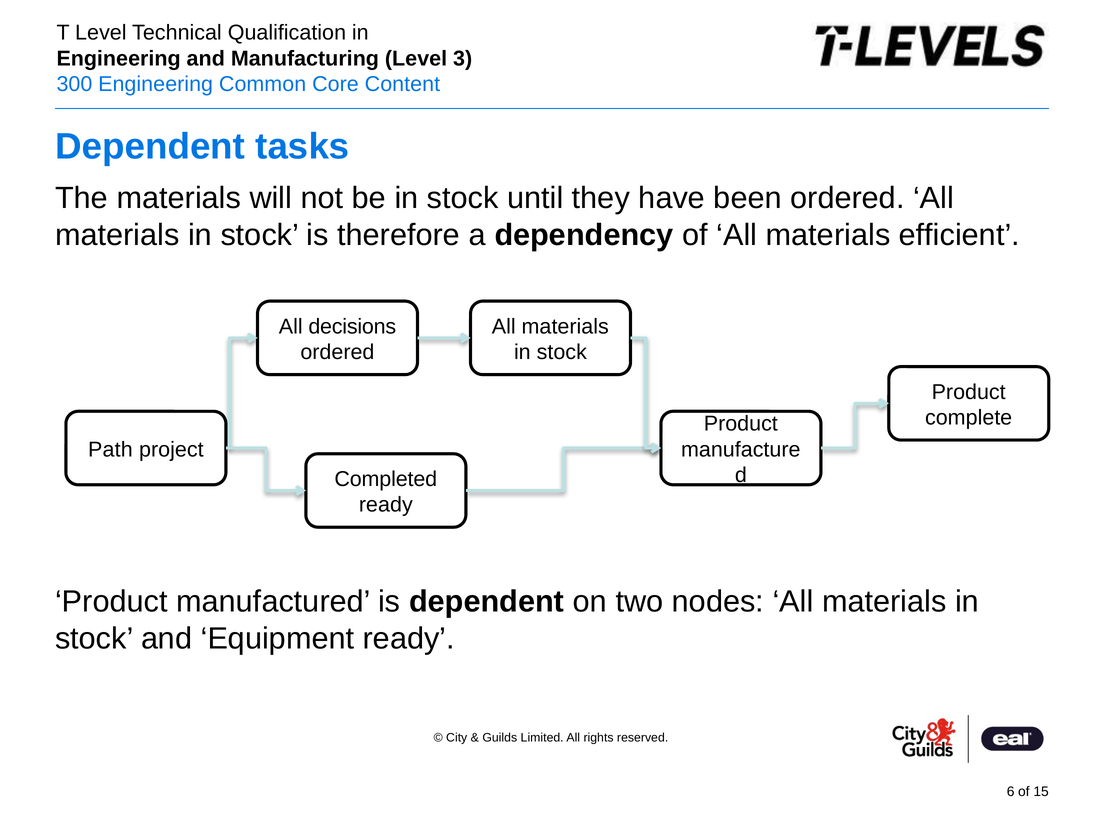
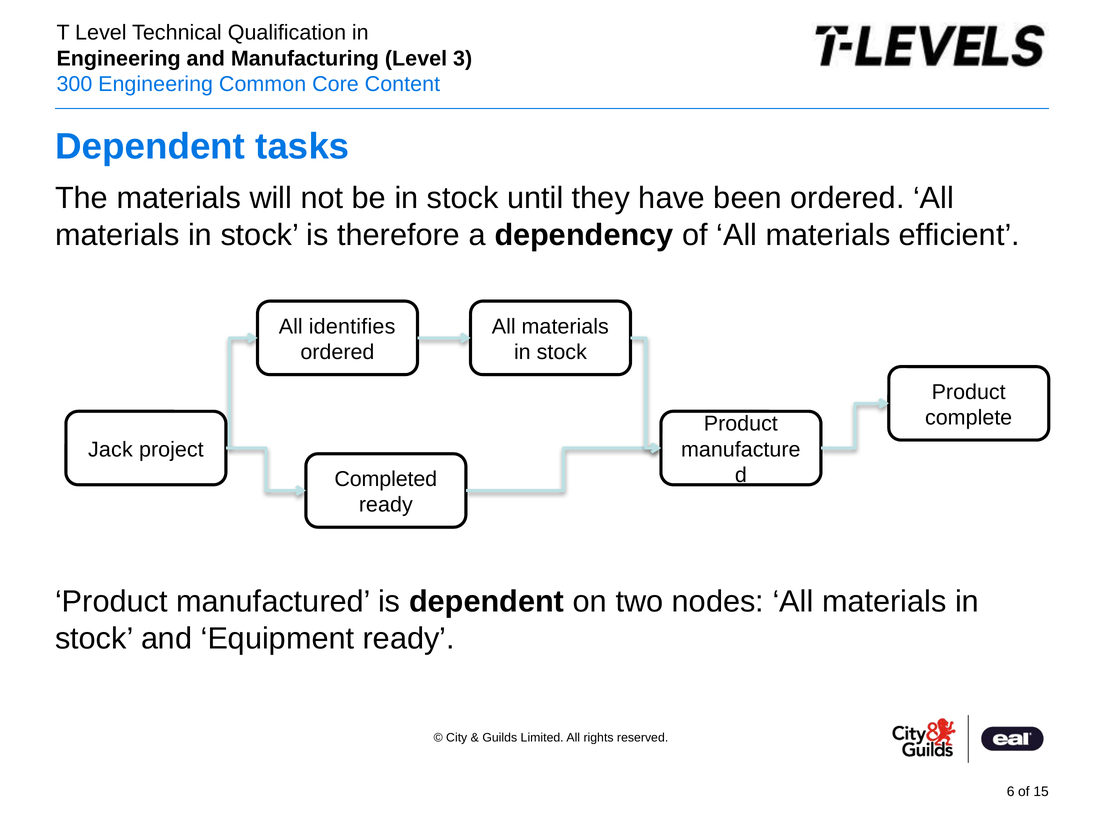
decisions: decisions -> identifies (352, 326)
Path: Path -> Jack (110, 450)
